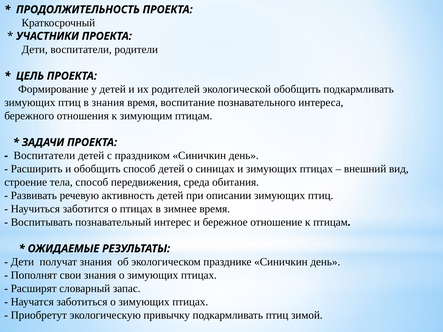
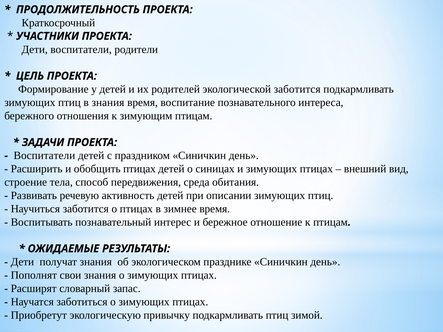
экологической обобщить: обобщить -> заботится (297, 89)
обобщить способ: способ -> птицах (139, 169)
